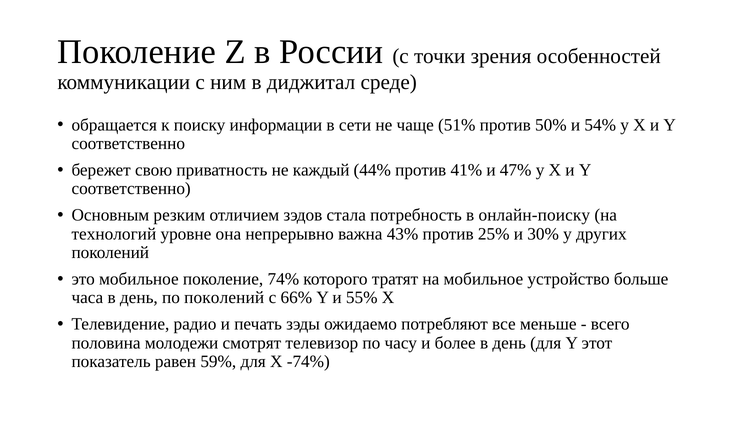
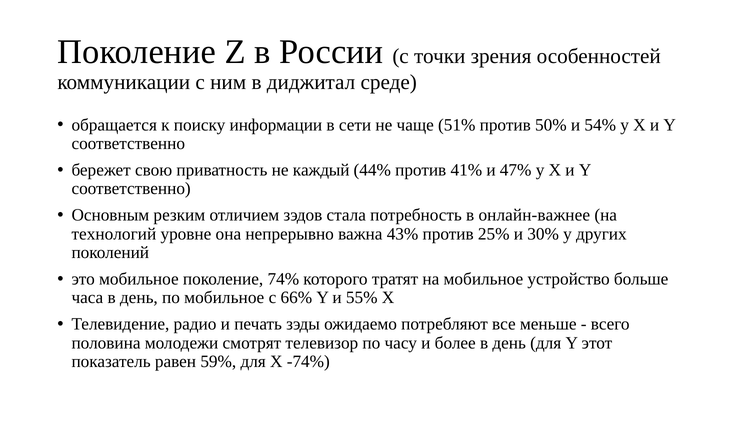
онлайн-поиску: онлайн-поиску -> онлайн-важнее (534, 215)
по поколений: поколений -> мобильное (224, 297)
